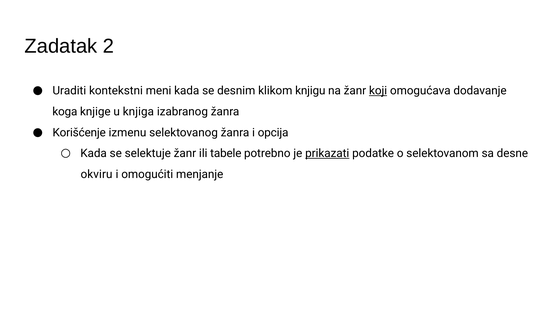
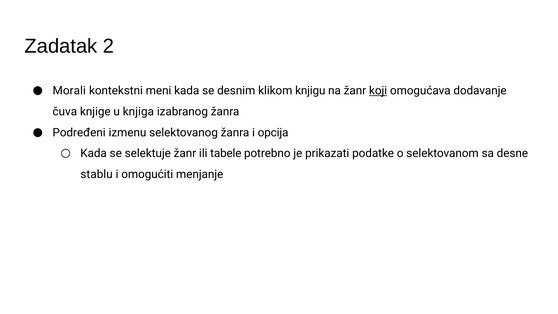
Uraditi: Uraditi -> Morali (69, 91)
koga: koga -> čuva (65, 112)
Korišćenje: Korišćenje -> Podređeni (79, 132)
prikazati underline: present -> none (327, 153)
okviru: okviru -> stablu (97, 174)
